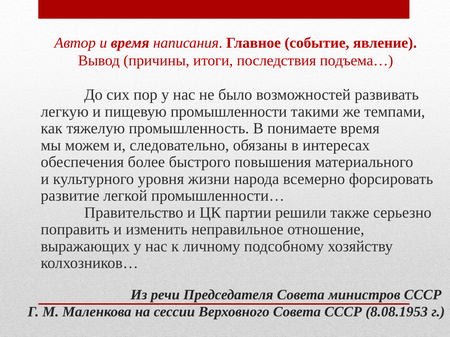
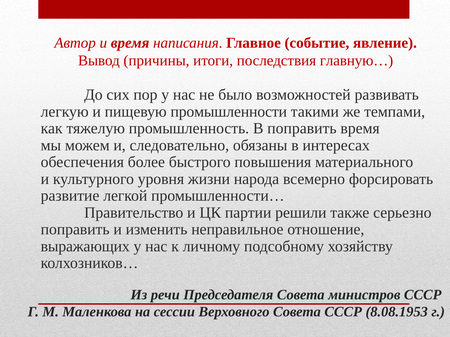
подъема…: подъема… -> главную… (357, 61)
В понимаете: понимаете -> поправить (302, 129)
